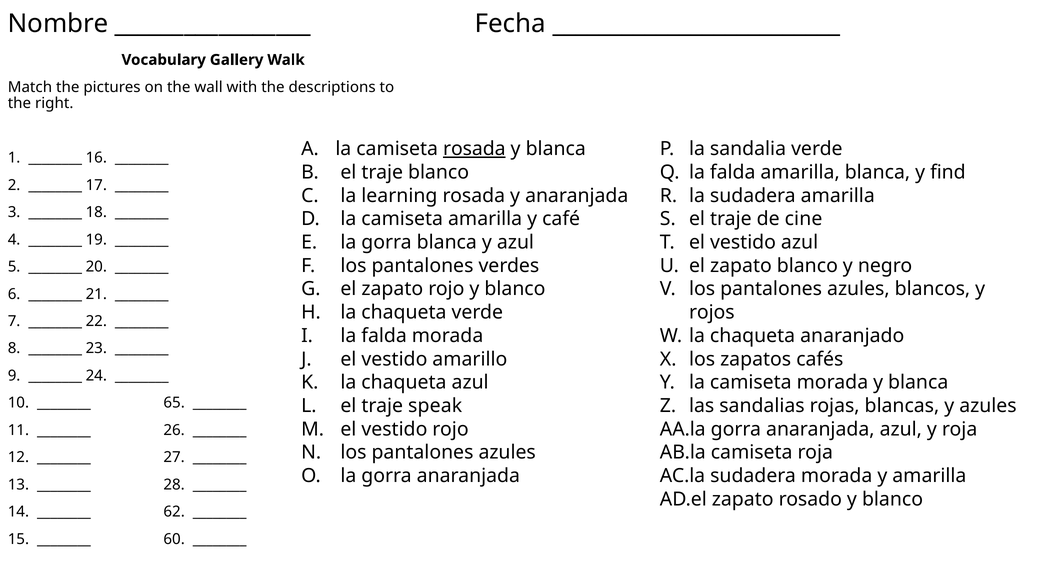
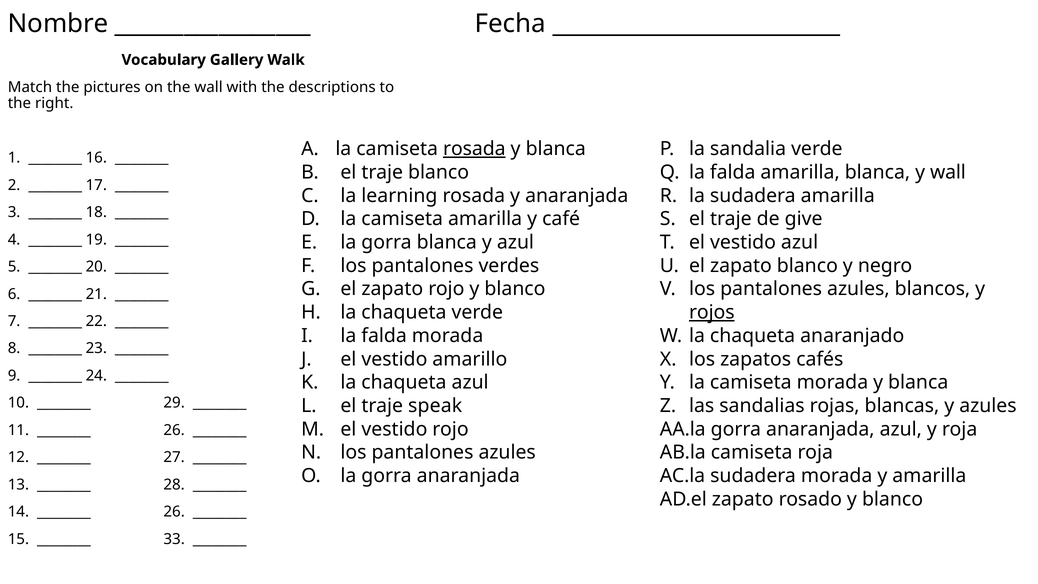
y find: find -> wall (948, 172)
cine: cine -> give (804, 219)
rojos underline: none -> present (712, 312)
65: 65 -> 29 (174, 403)
62: 62 -> 26 (174, 512)
60: 60 -> 33 (174, 539)
